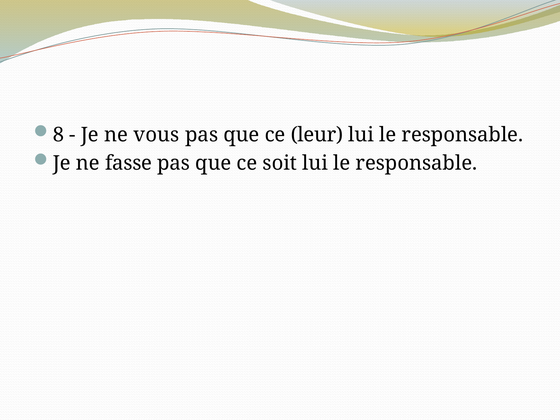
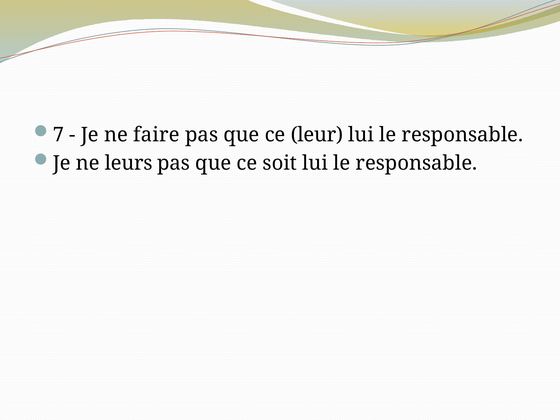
8: 8 -> 7 (58, 135)
vous: vous -> faire (156, 135)
fasse: fasse -> leurs (129, 163)
